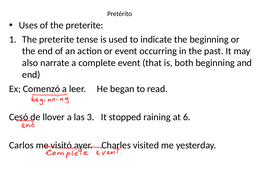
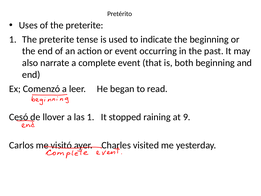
las 3: 3 -> 1 (91, 117)
6: 6 -> 9 (187, 117)
